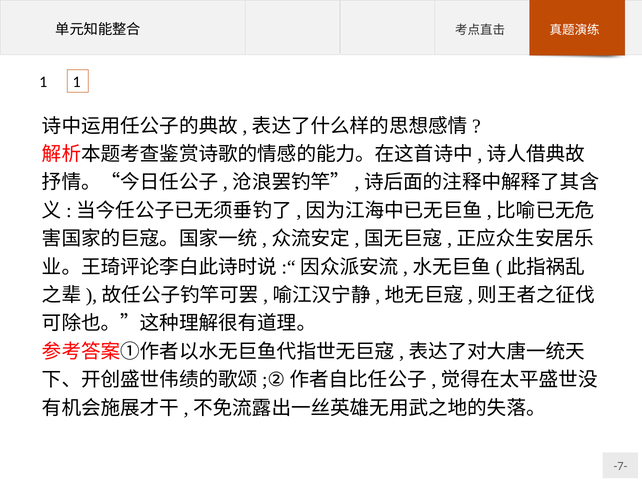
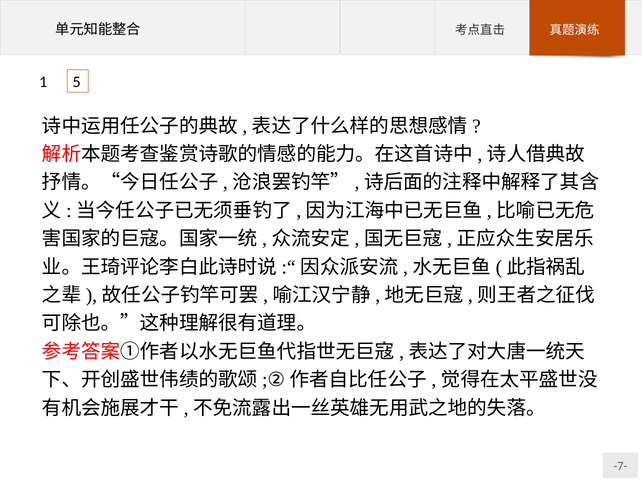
1 1: 1 -> 5 (77, 82)
